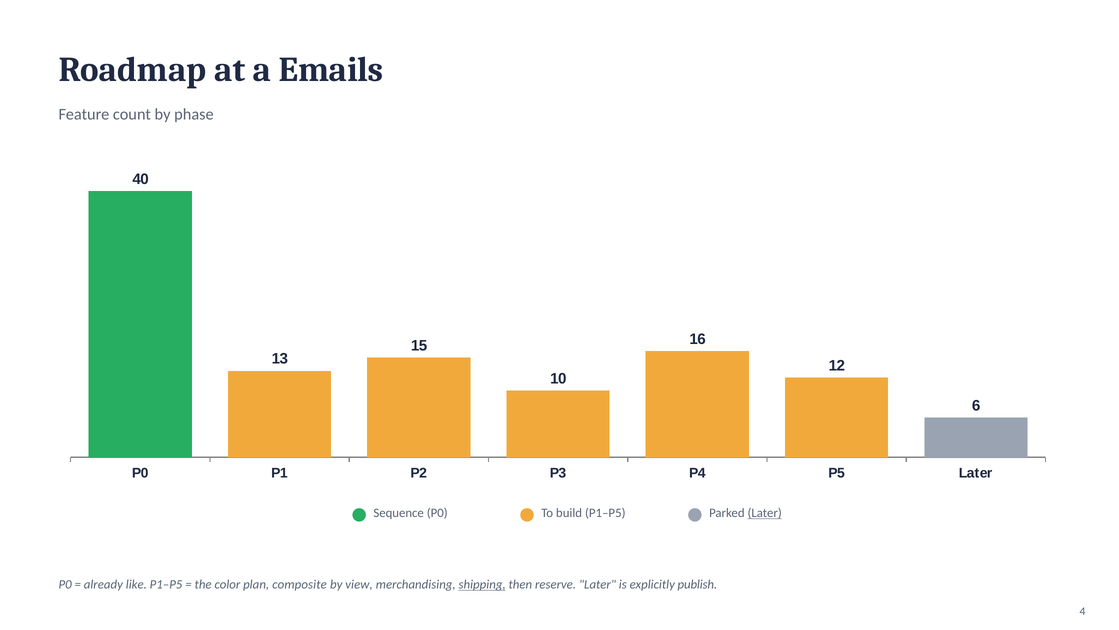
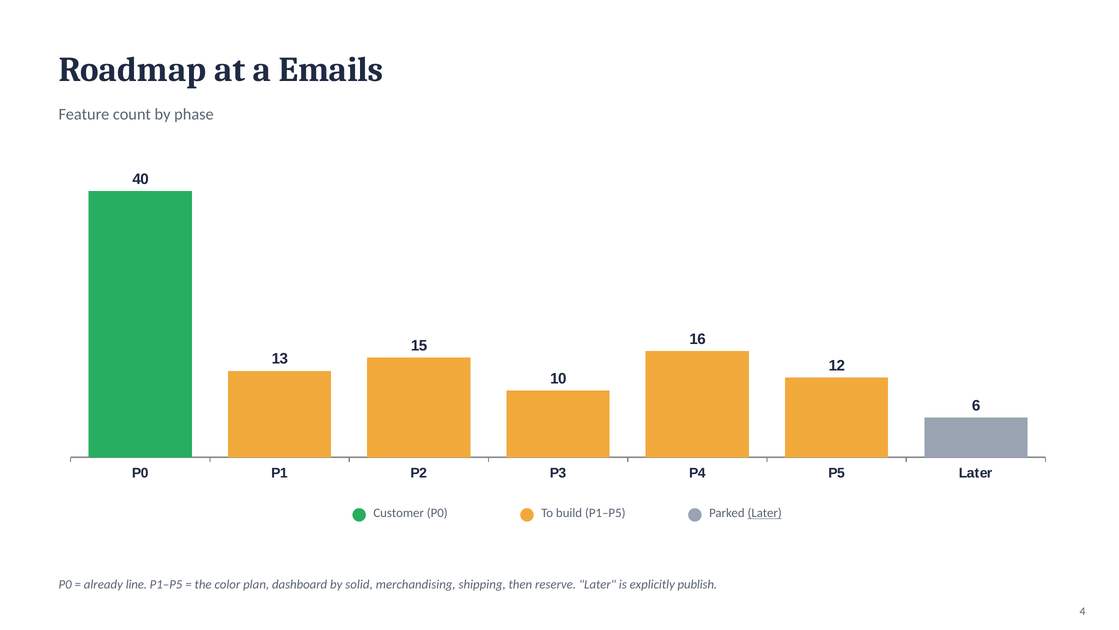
Sequence: Sequence -> Customer (399, 513)
like: like -> line (136, 584)
composite: composite -> dashboard (300, 584)
view: view -> solid (359, 584)
shipping underline: present -> none (482, 584)
